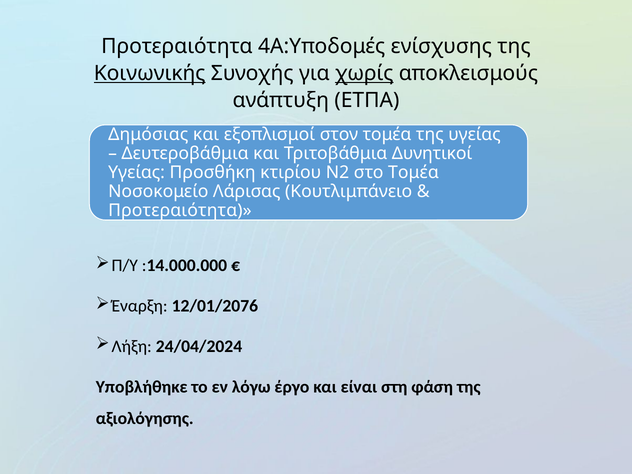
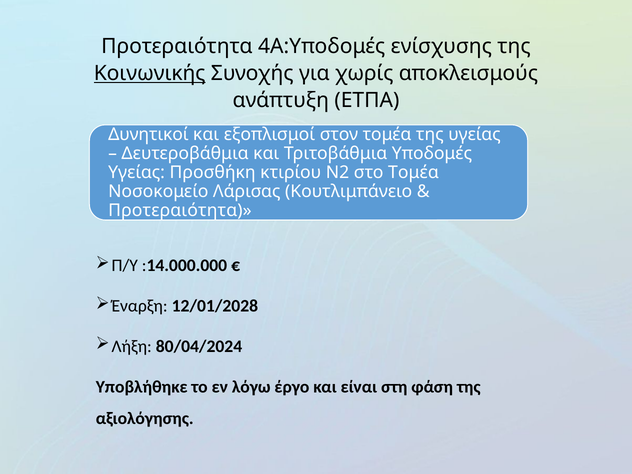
χωρίς underline: present -> none (364, 73)
Δημόσιας: Δημόσιας -> Δυνητικοί (148, 134)
Δυνητικοί: Δυνητικοί -> Υποδομές (432, 153)
12/01/2076: 12/01/2076 -> 12/01/2028 (215, 306)
24/04/2024: 24/04/2024 -> 80/04/2024 (199, 346)
